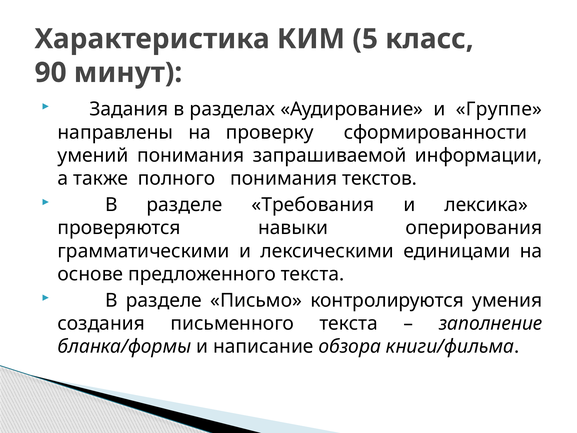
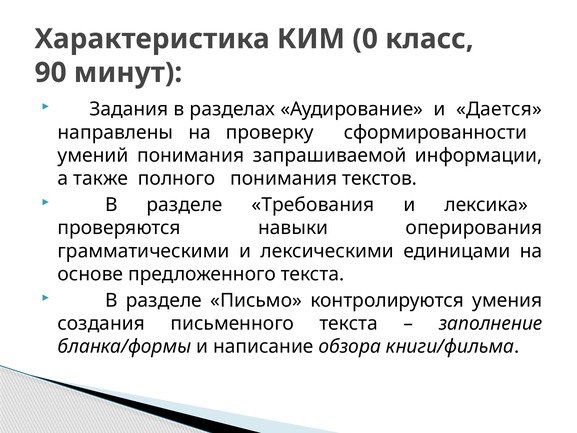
5: 5 -> 0 (365, 39)
Группе: Группе -> Дается (499, 109)
